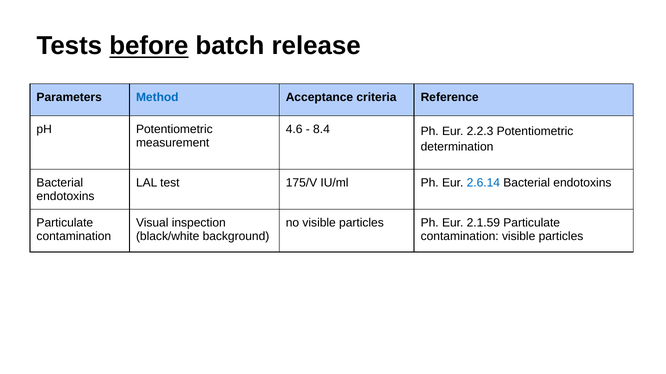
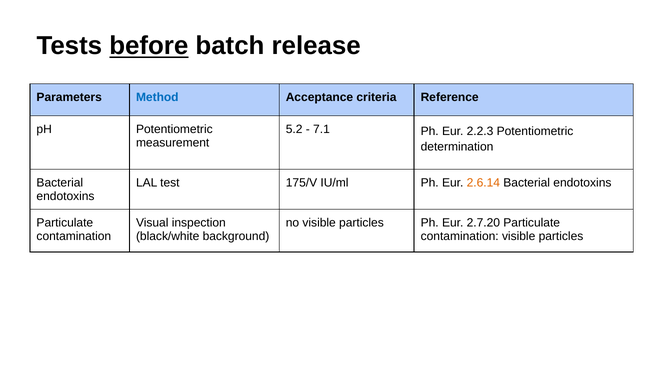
4.6: 4.6 -> 5.2 (294, 129)
8.4: 8.4 -> 7.1 (321, 129)
2.6.14 colour: blue -> orange (483, 183)
2.1.59: 2.1.59 -> 2.7.20 (483, 223)
